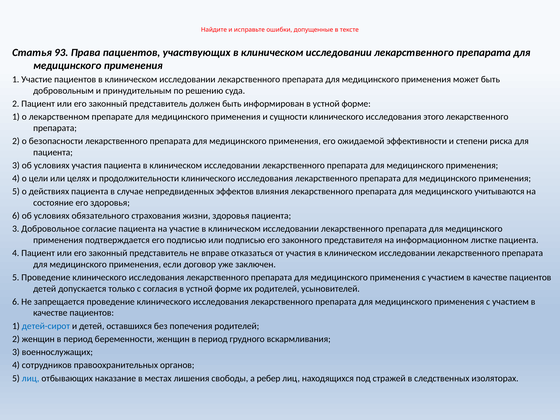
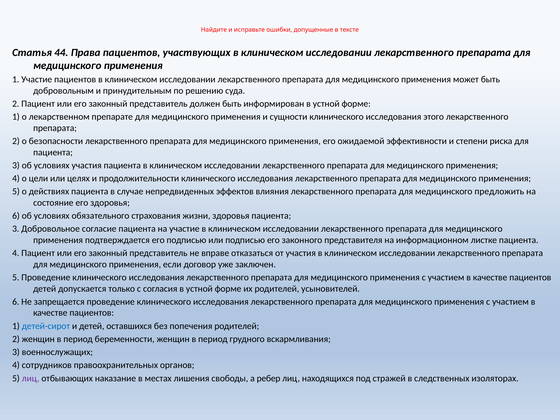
93: 93 -> 44 (61, 53)
учитываются: учитываются -> предложить (499, 192)
лиц colour: blue -> purple (31, 378)
